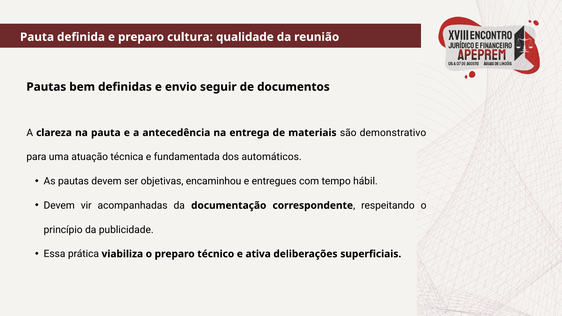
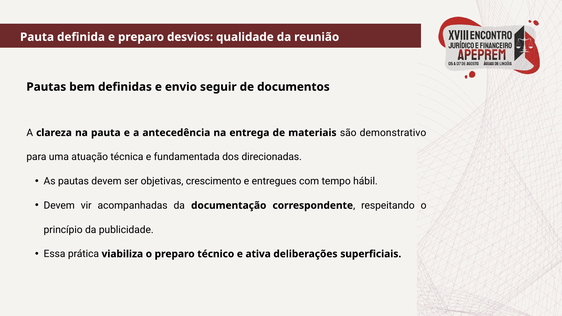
cultura: cultura -> desvios (190, 37)
automáticos: automáticos -> direcionadas (272, 157)
encaminhou: encaminhou -> crescimento (214, 181)
